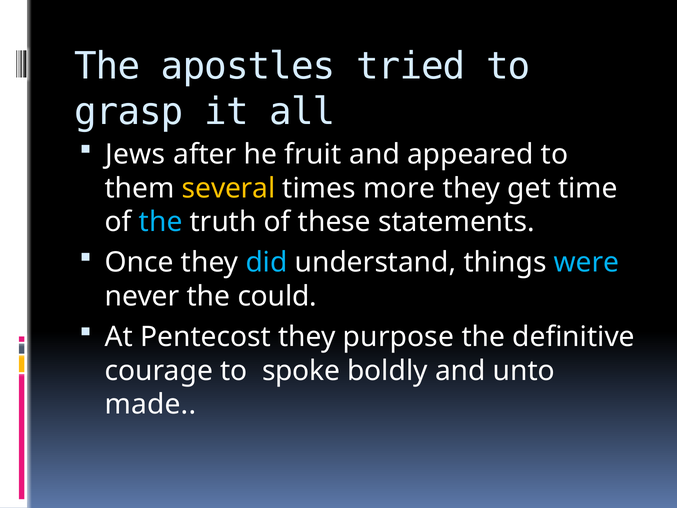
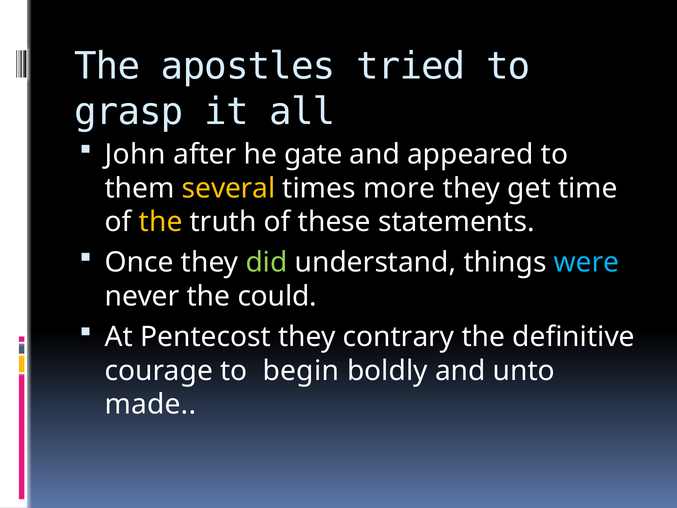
Jews: Jews -> John (135, 154)
fruit: fruit -> gate (313, 154)
the colour: light blue -> yellow (161, 222)
did colour: light blue -> light green (267, 262)
purpose: purpose -> contrary (399, 337)
spoke: spoke -> begin (301, 371)
